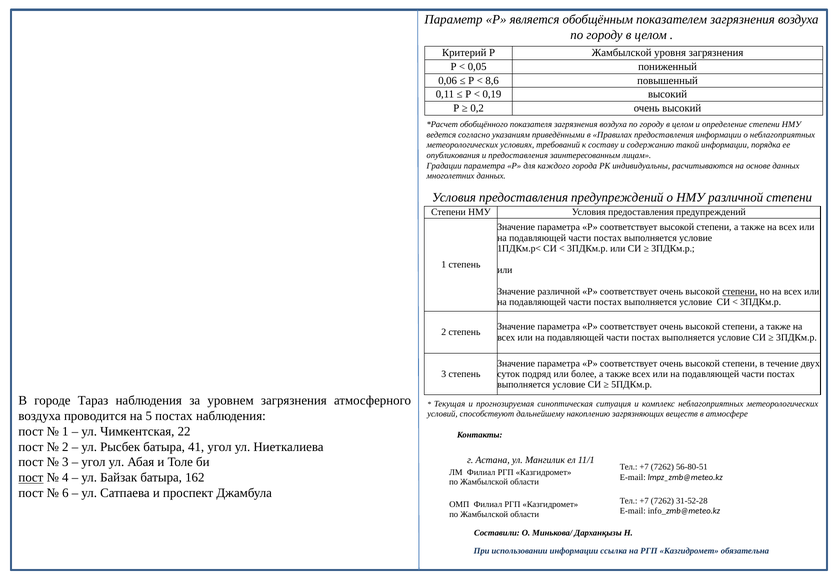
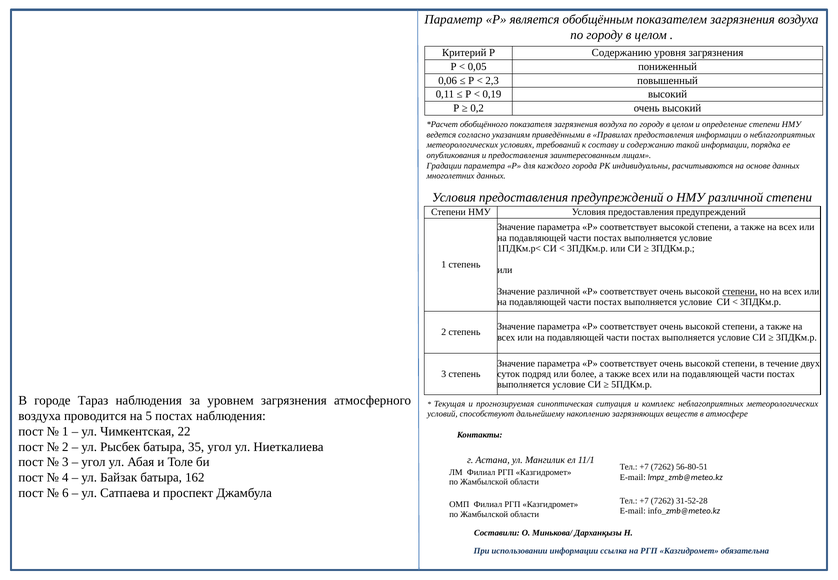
Р Жамбылской: Жамбылской -> Содержанию (622, 53)
8,6: 8,6 -> 2,3 (492, 80)
41: 41 -> 35 (196, 447)
пост underline: present -> none (31, 478)
